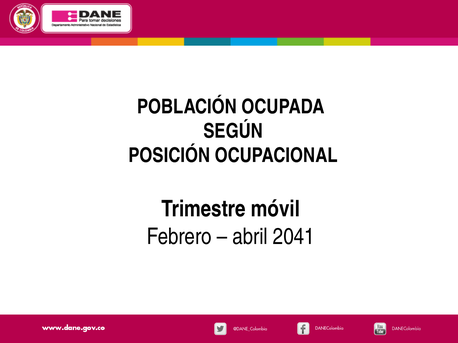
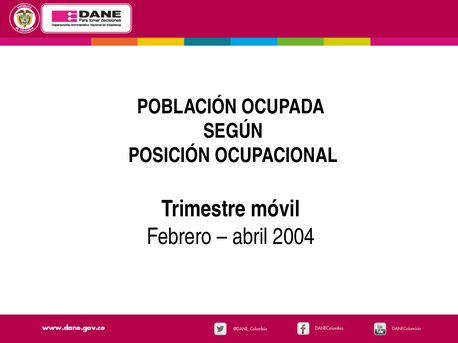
2041: 2041 -> 2004 (294, 237)
